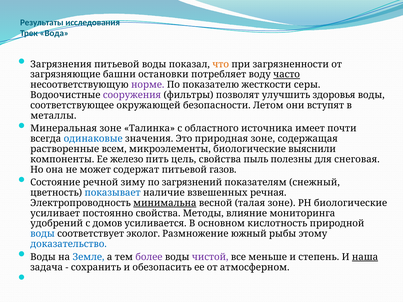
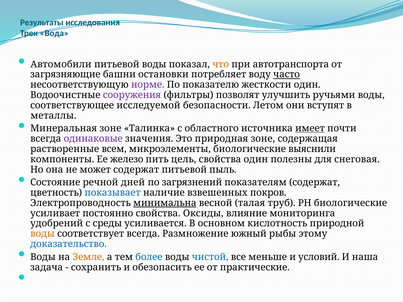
Загрязнения: Загрязнения -> Автомобили (61, 64)
загрязненности: загрязненности -> автотранспорта (291, 64)
жесткости серы: серы -> один (307, 85)
здоровья: здоровья -> ручьями (334, 95)
окружающей: окружающей -> исследуемой (148, 105)
имеет underline: none -> present (310, 129)
одинаковые colour: blue -> purple (93, 139)
свойства пыль: пыль -> один (256, 159)
газов: газов -> пыль (223, 170)
зиму: зиму -> дней (133, 183)
показателям снежный: снежный -> содержат (314, 183)
речная: речная -> покров (268, 193)
талая зоне: зоне -> труб (282, 203)
Методы: Методы -> Оксиды (203, 213)
домов: домов -> среды (107, 224)
воды colour: blue -> orange (43, 234)
соответствует эколог: эколог -> всегда (143, 234)
Земле colour: blue -> orange (88, 257)
более colour: purple -> blue (149, 257)
чистой colour: purple -> blue (210, 257)
степень: степень -> условий (319, 257)
наша underline: present -> none (365, 257)
атмосферном: атмосферном -> практические (255, 267)
